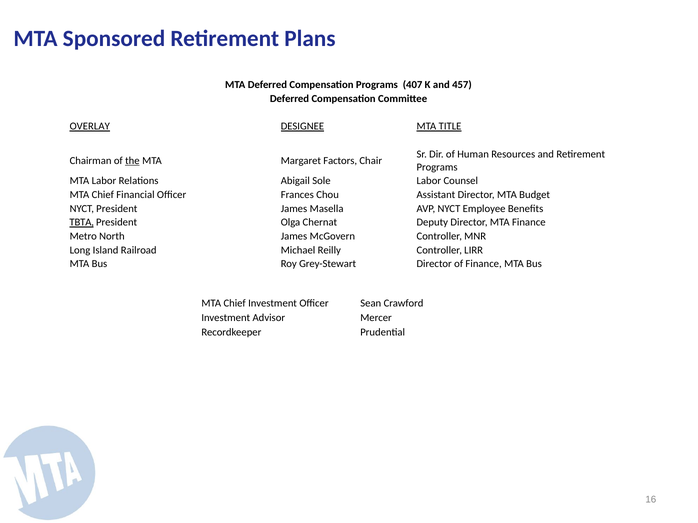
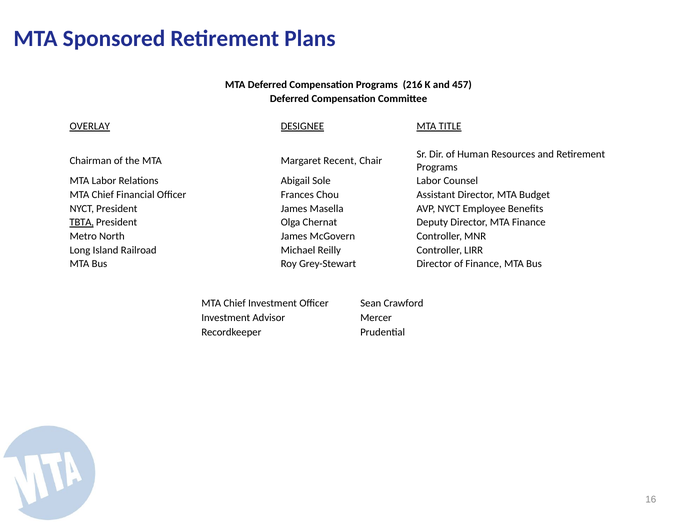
407: 407 -> 216 (413, 85)
the underline: present -> none (132, 161)
Factors: Factors -> Recent (340, 161)
